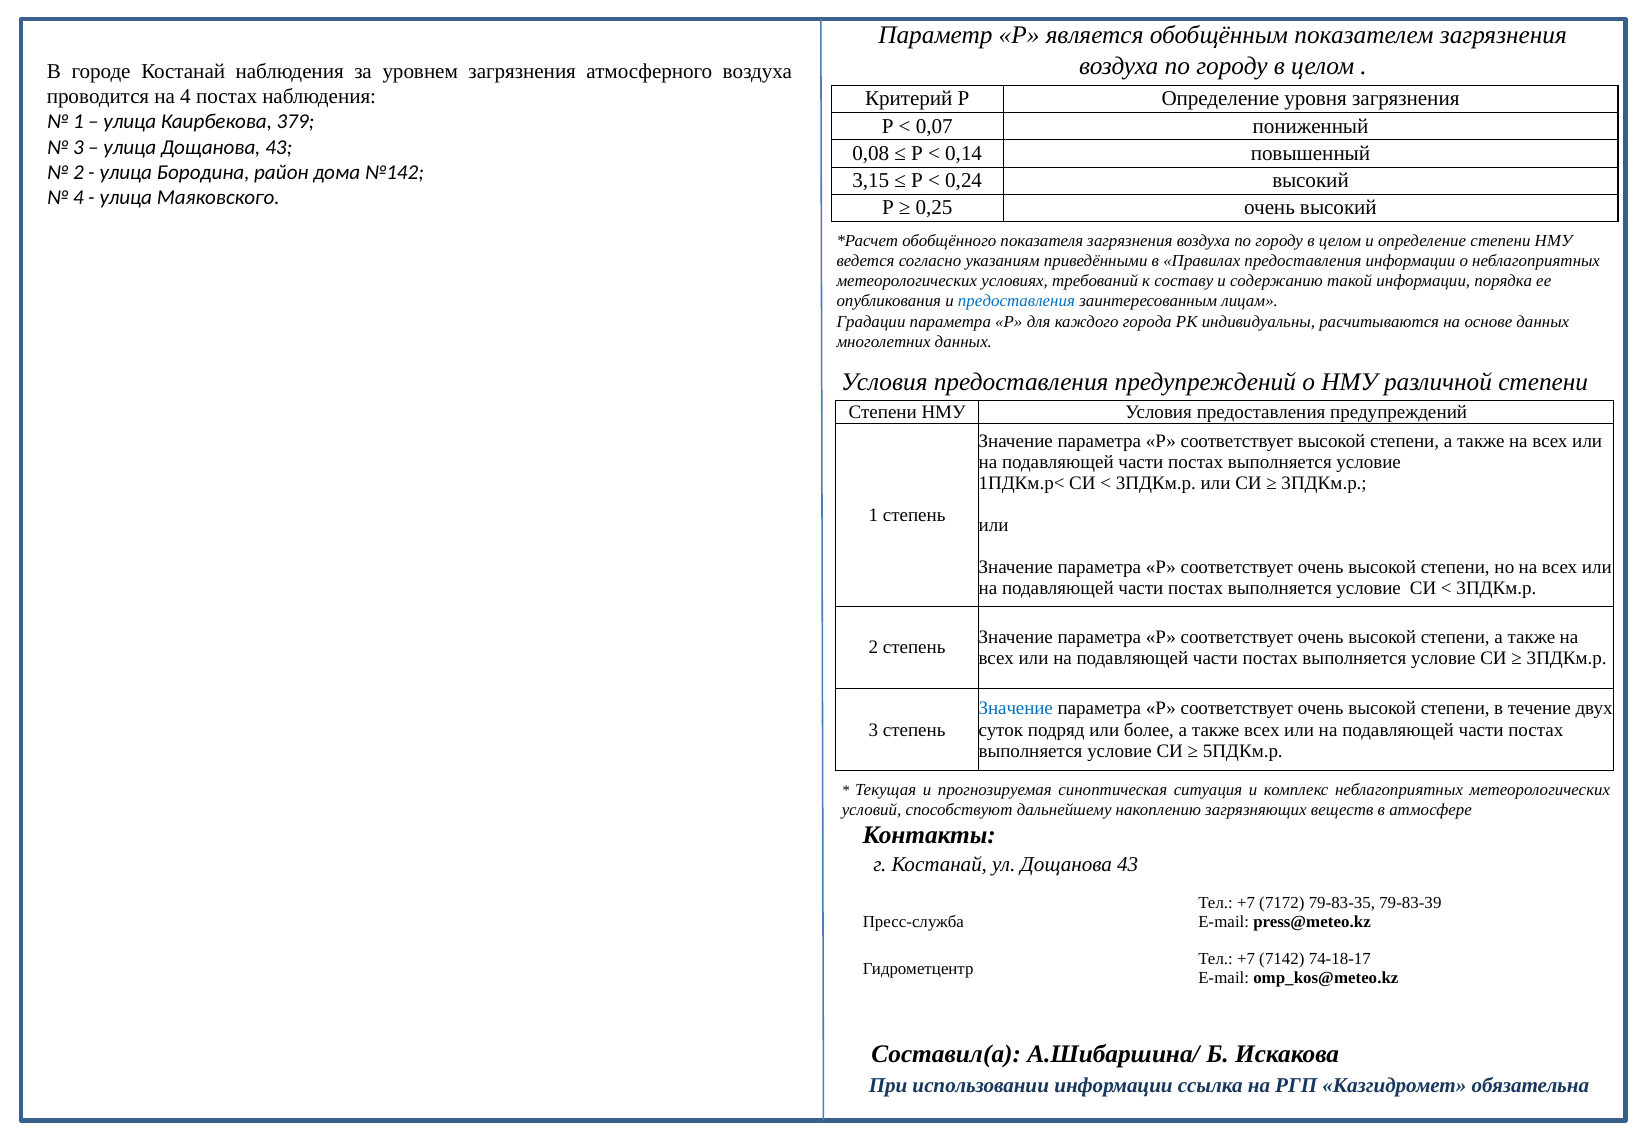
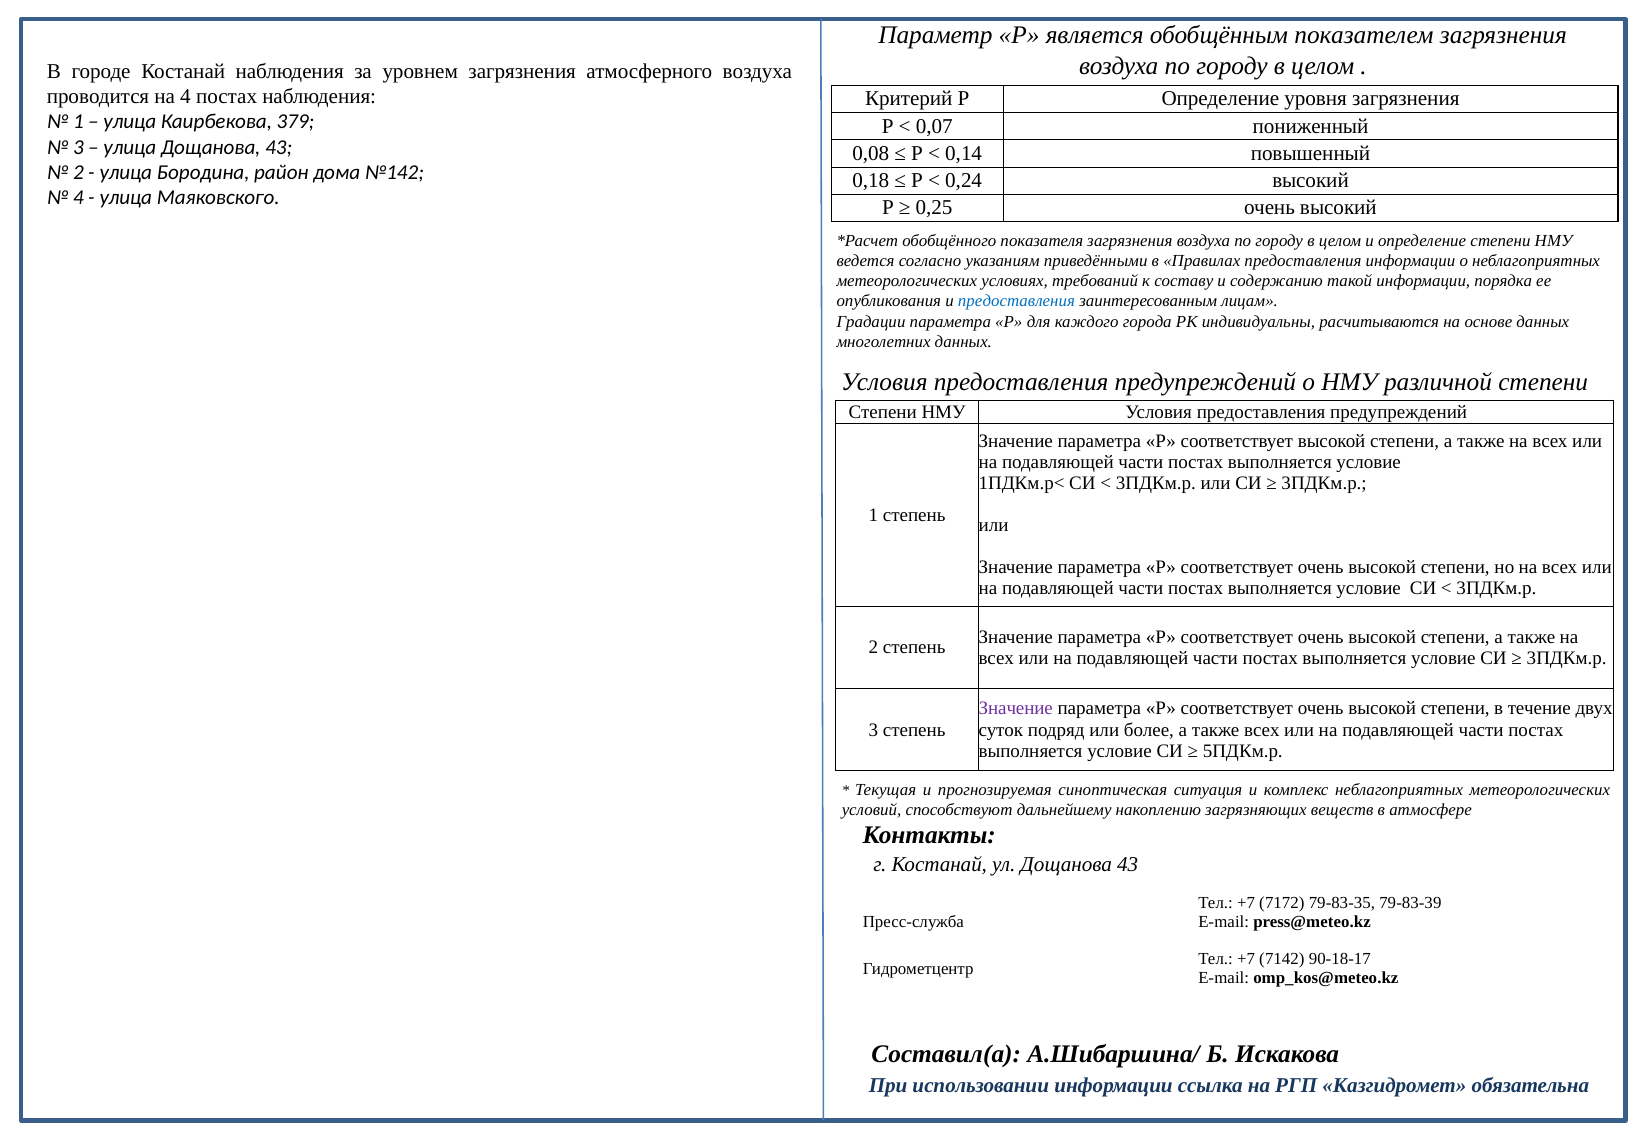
3,15: 3,15 -> 0,18 (871, 180)
Значение colour: blue -> purple (1016, 709)
74-18-17: 74-18-17 -> 90-18-17 (1340, 959)
